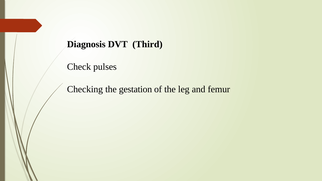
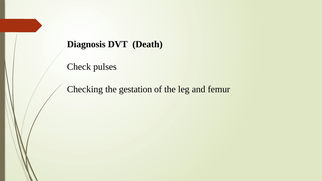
Third: Third -> Death (147, 44)
